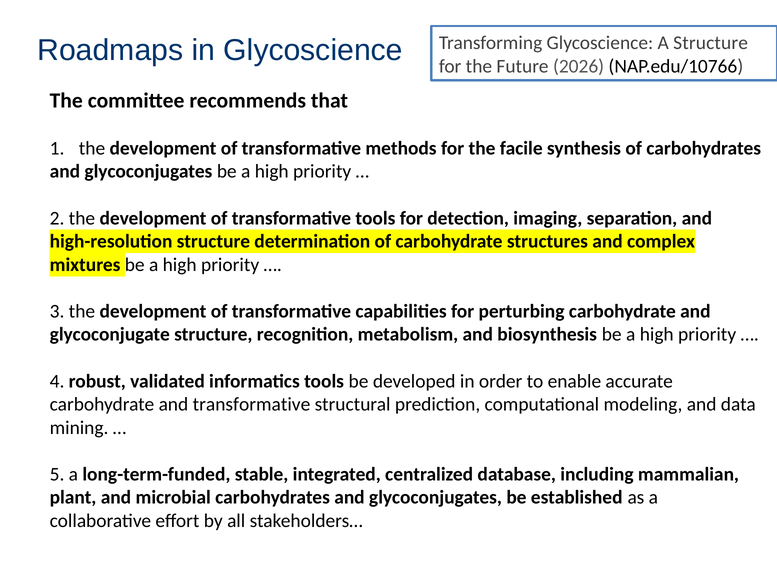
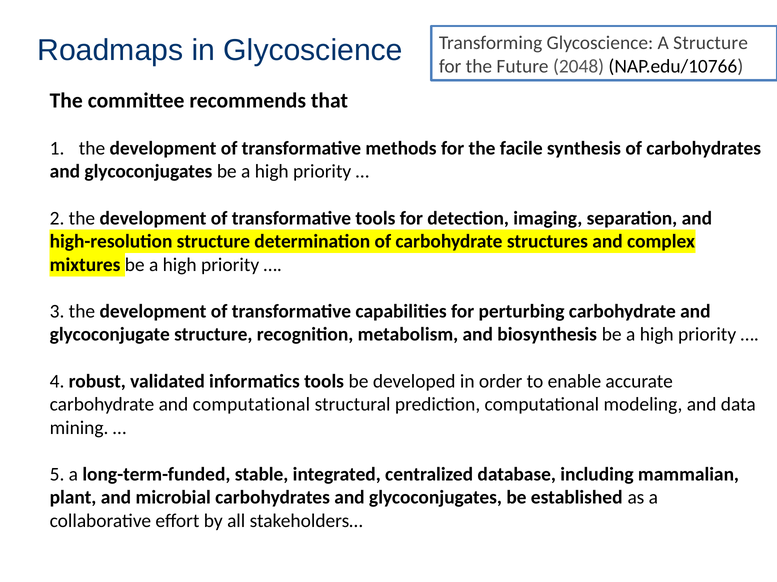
2026: 2026 -> 2048 (579, 66)
and transformative: transformative -> computational (251, 405)
